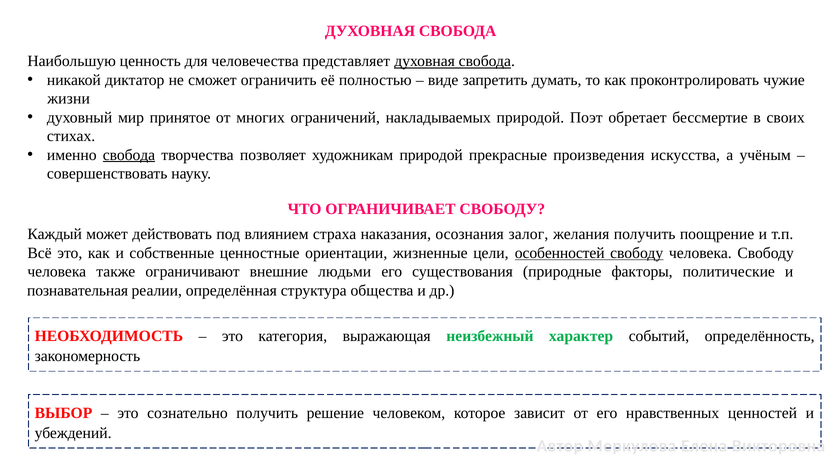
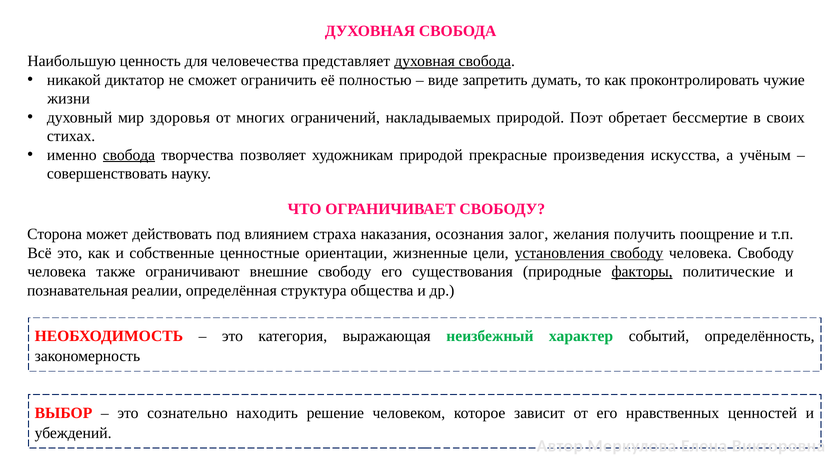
принятое: принятое -> здоровья (180, 117)
Каждый: Каждый -> Сторона (55, 234)
особенностей: особенностей -> установления (560, 253)
внешние людьми: людьми -> свободу (345, 271)
факторы underline: none -> present (642, 271)
сознательно получить: получить -> находить (267, 412)
